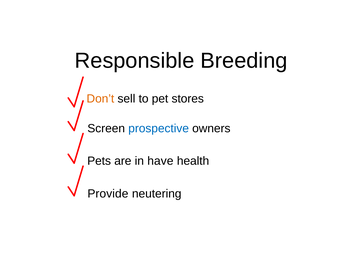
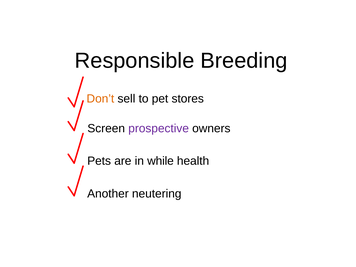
prospective colour: blue -> purple (159, 128)
have: have -> while (160, 161)
Provide: Provide -> Another (108, 194)
